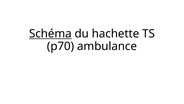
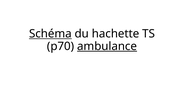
ambulance underline: none -> present (107, 46)
